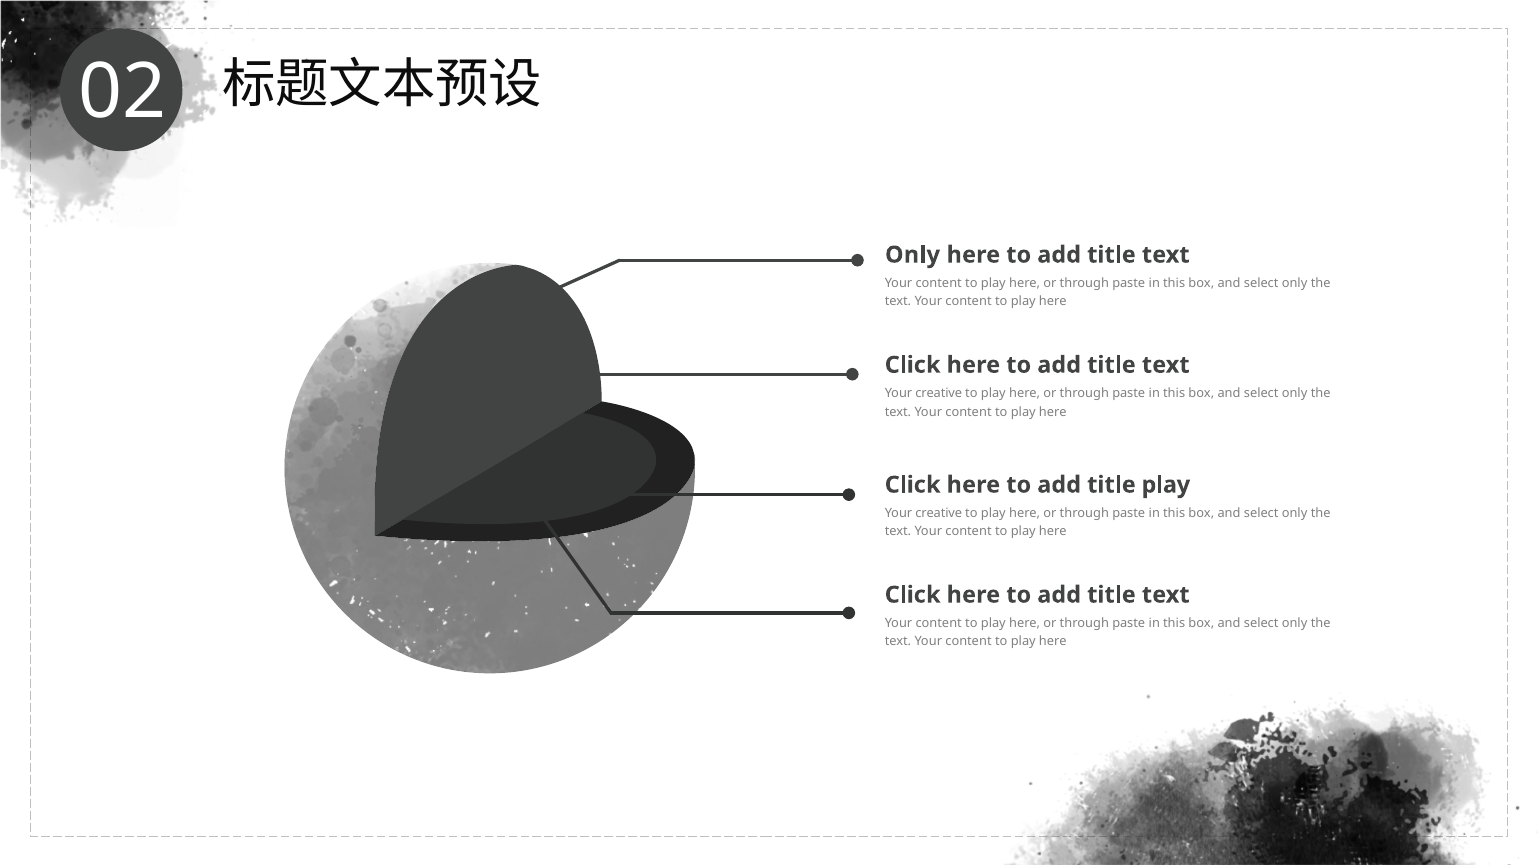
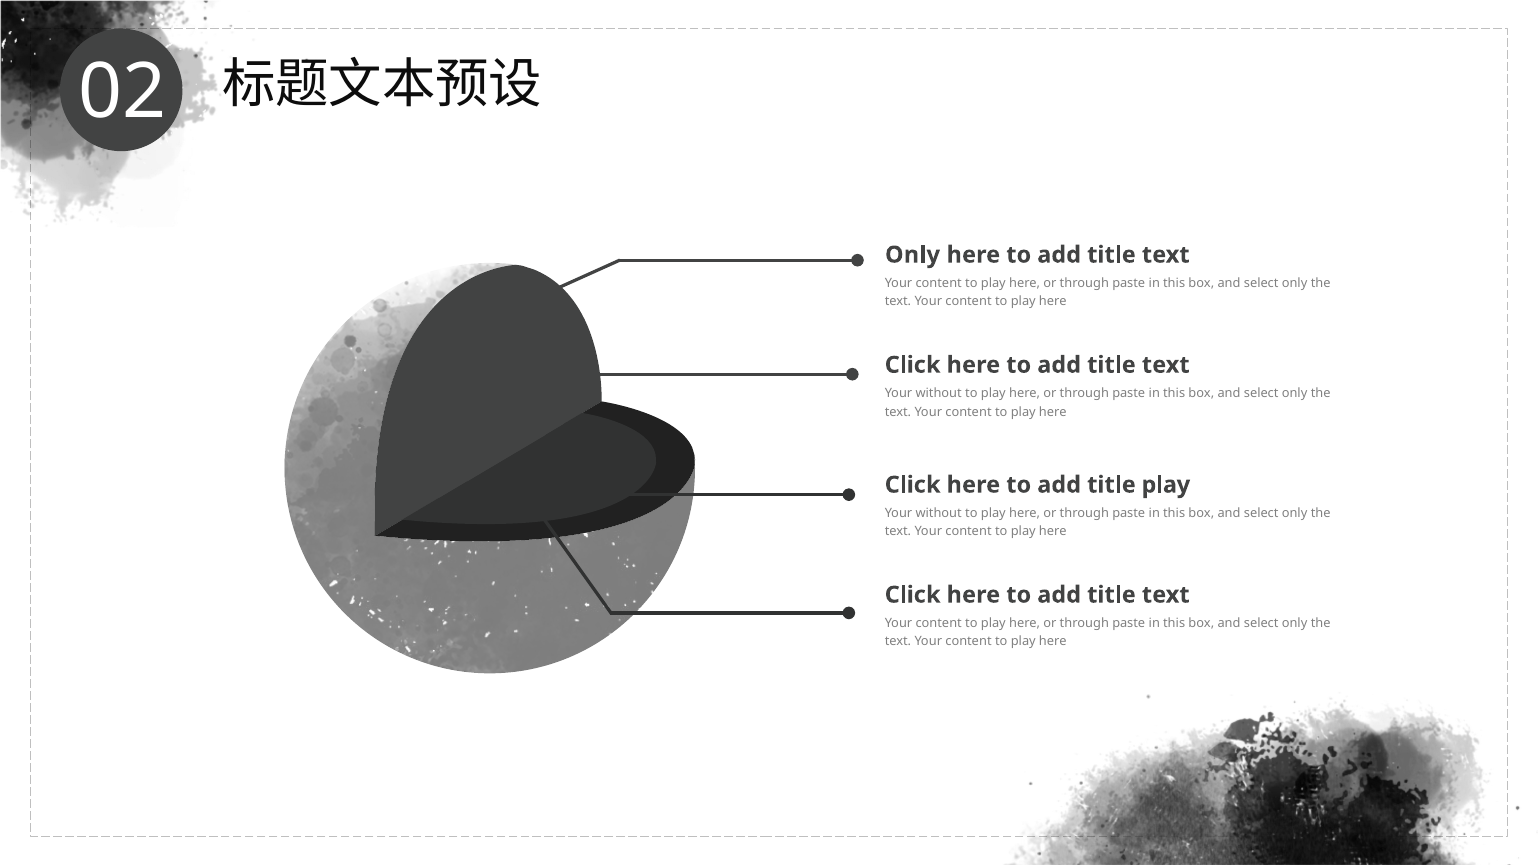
creative: creative -> without (939, 393)
creative: creative -> without (939, 513)
